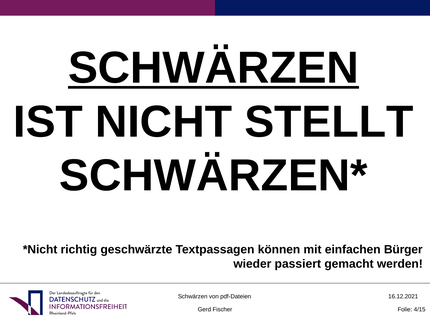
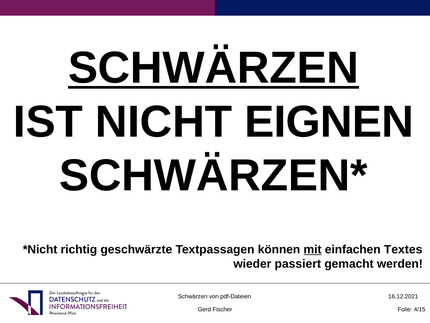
STELLT: STELLT -> EIGNEN (329, 122)
mit underline: none -> present (313, 249)
Bürger: Bürger -> Textes (403, 249)
